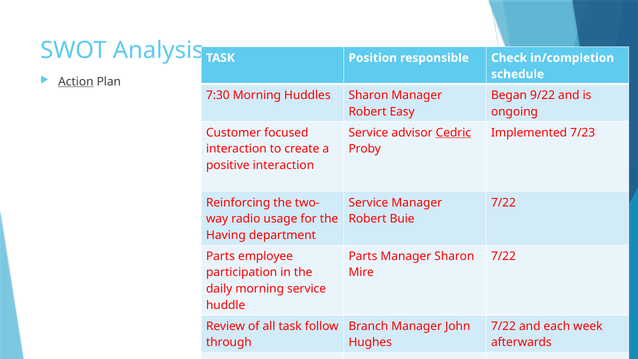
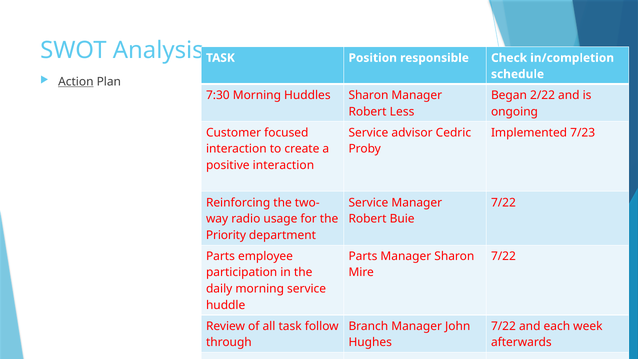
9/22: 9/22 -> 2/22 (543, 95)
Easy: Easy -> Less (402, 112)
Cedric underline: present -> none (453, 133)
Having: Having -> Priority (226, 235)
